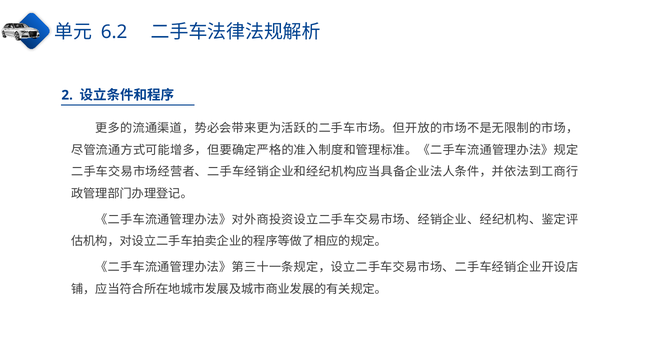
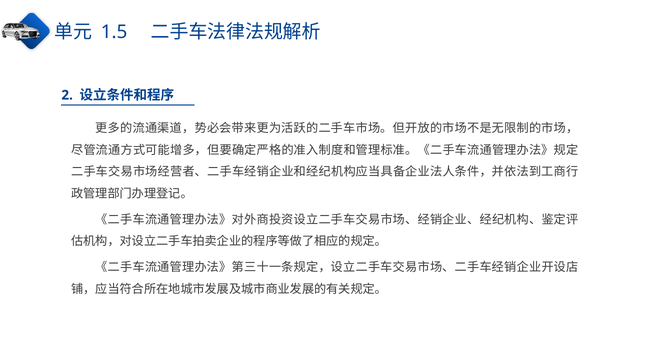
6.2: 6.2 -> 1.5 (114, 32)
